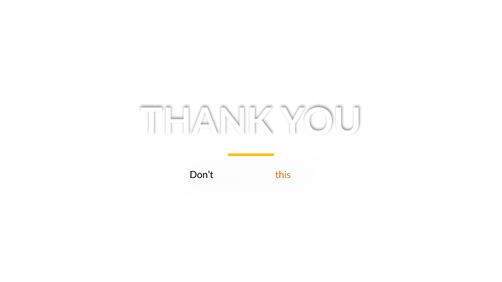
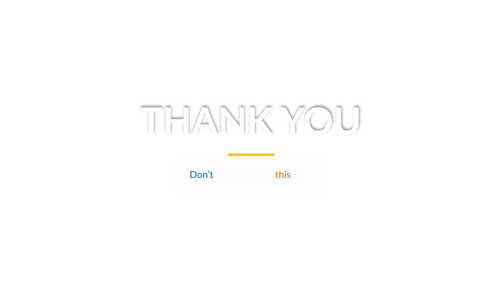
Don’t colour: black -> blue (201, 175)
